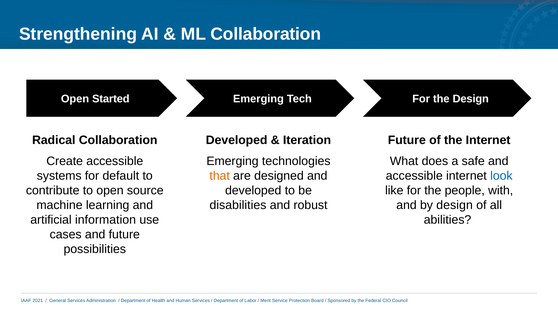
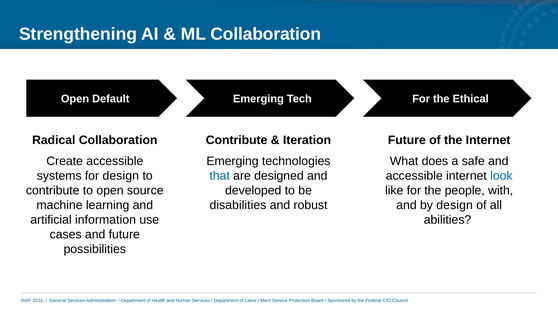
Started: Started -> Default (111, 99)
the Design: Design -> Ethical (471, 99)
Developed: Developed -> Contribute (237, 140)
for default: default -> design (121, 176)
that colour: orange -> blue (220, 176)
